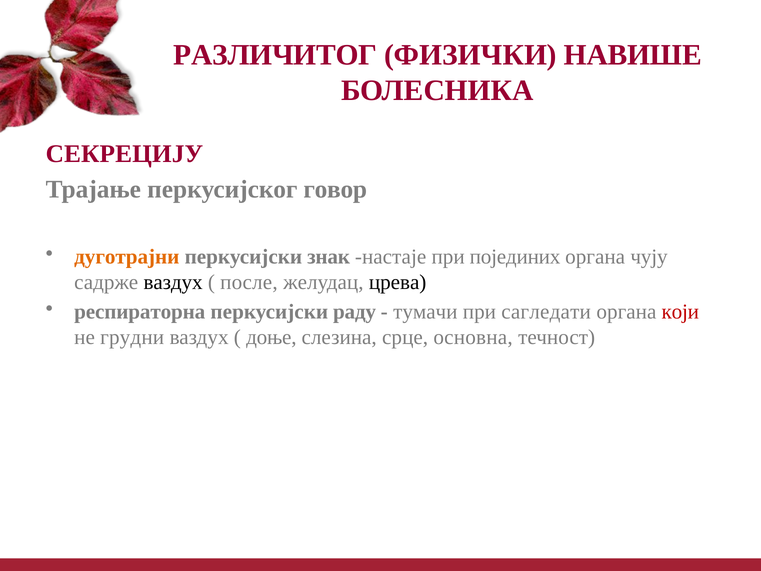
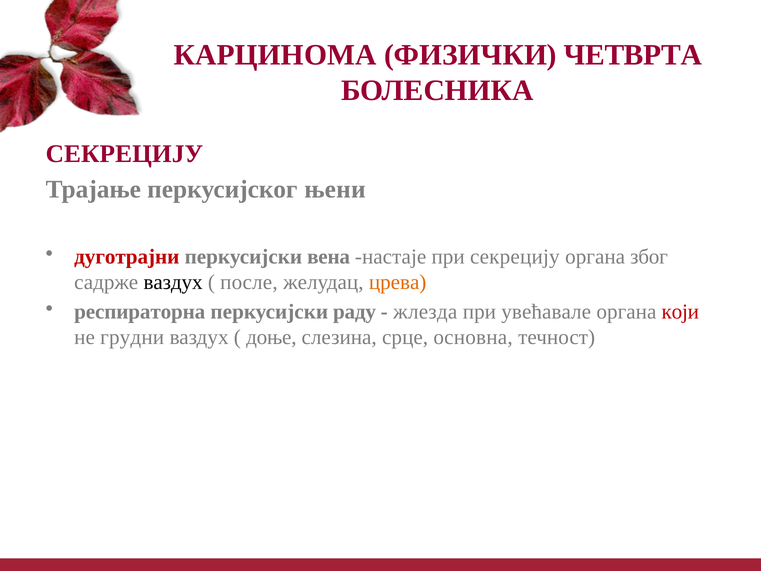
РАЗЛИЧИТОГ: РАЗЛИЧИТОГ -> КАРЦИНОМА (275, 55)
НАВИШЕ: НАВИШЕ -> ЧЕТВРТА (633, 55)
говор: говор -> њени (335, 189)
дуготрајни colour: orange -> red (127, 257)
знак: знак -> вена (329, 257)
при појединих: појединих -> секрецију (515, 257)
чују: чују -> због (649, 257)
црева colour: black -> orange (398, 282)
тумачи: тумачи -> жлезда (425, 312)
сагледати: сагледати -> увећавале (546, 312)
